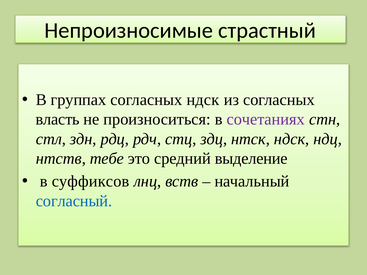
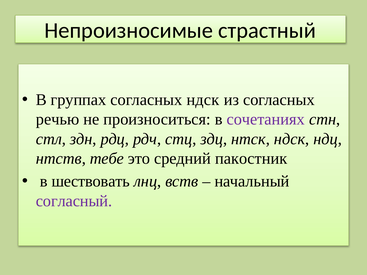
власть: власть -> речью (58, 119)
выделение: выделение -> пакостник (251, 159)
суффиксов: суффиксов -> шествовать (91, 181)
согласный colour: blue -> purple (74, 201)
